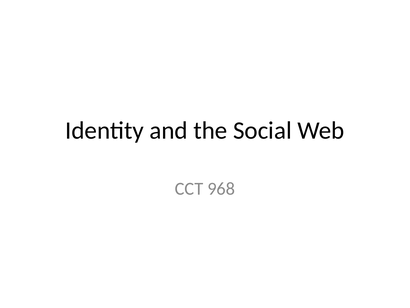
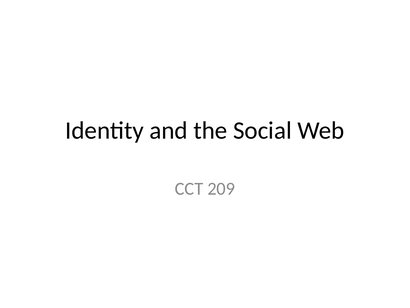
968: 968 -> 209 (221, 189)
